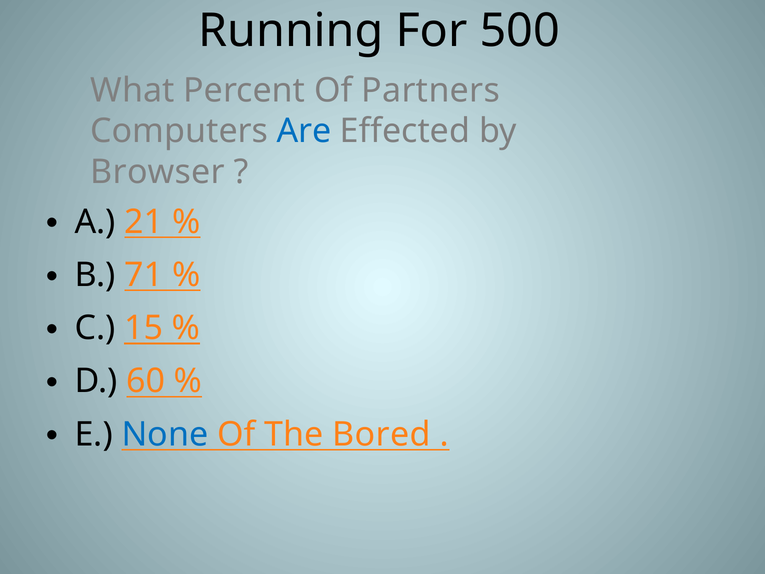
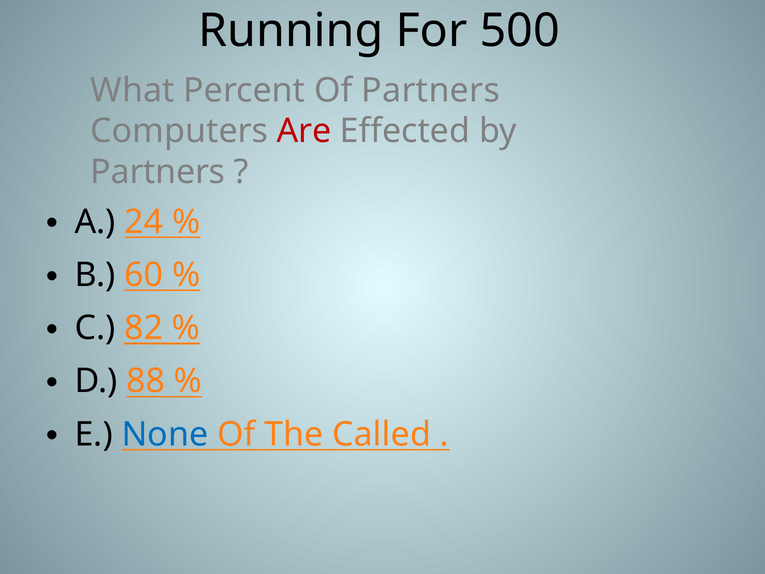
Are colour: blue -> red (304, 131)
Browser: Browser -> Partners (158, 172)
21: 21 -> 24 (144, 222)
71: 71 -> 60 (144, 275)
15: 15 -> 82 (144, 328)
60: 60 -> 88 (146, 381)
Bored: Bored -> Called (382, 434)
